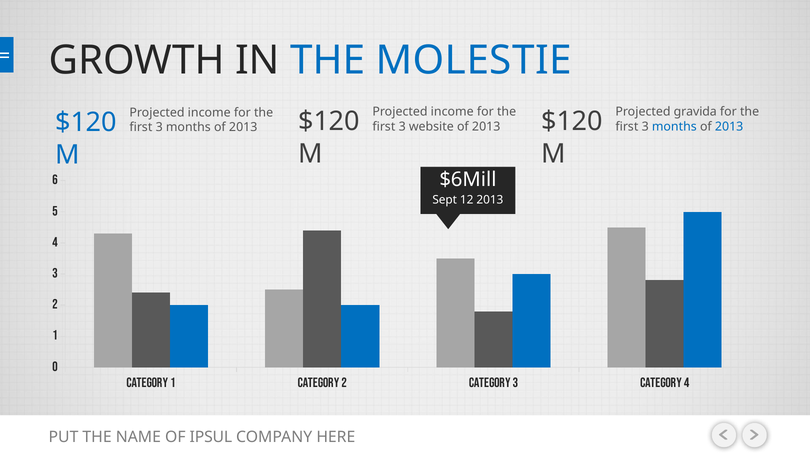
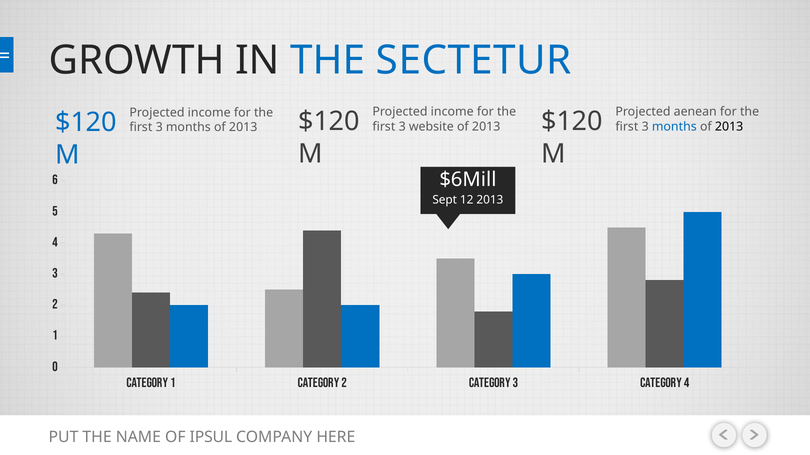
MOLESTIE: MOLESTIE -> SECTETUR (474, 60)
gravida: gravida -> aenean (695, 112)
2013 colour: blue -> black (729, 127)
